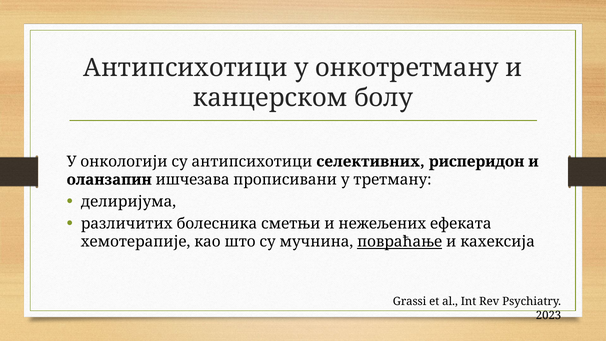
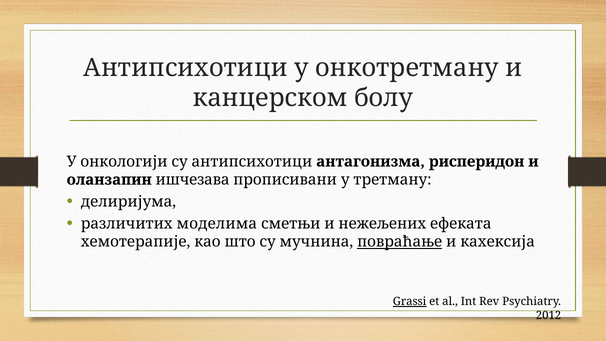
селективних: селективних -> антагонизма (371, 161)
болесника: болесника -> моделима (217, 224)
Grassi underline: none -> present (410, 302)
2023: 2023 -> 2012 (549, 315)
